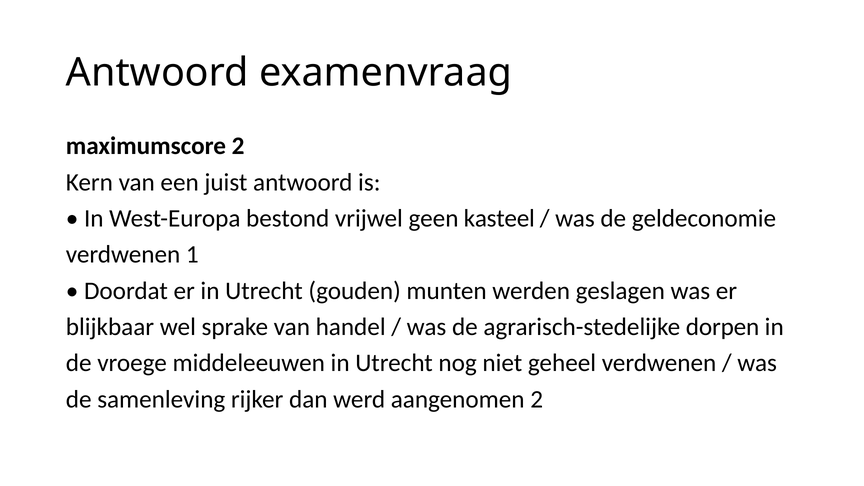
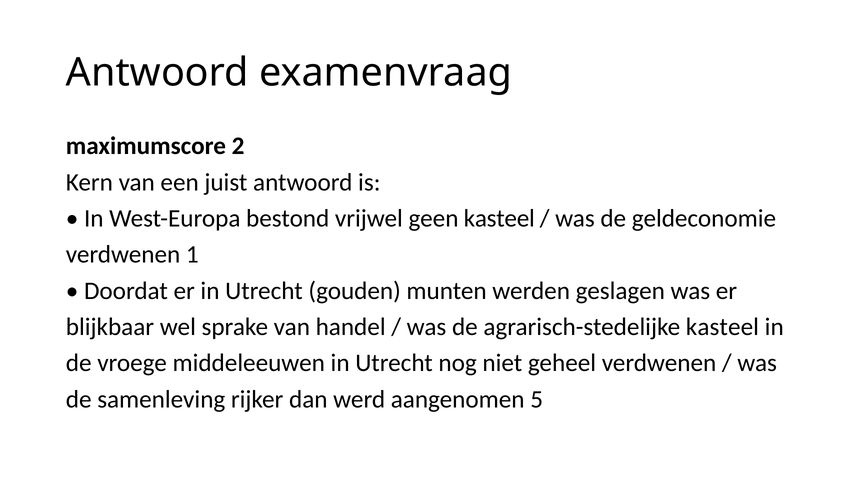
agrarisch-stedelijke dorpen: dorpen -> kasteel (722, 327)
aangenomen 2: 2 -> 5 (537, 399)
